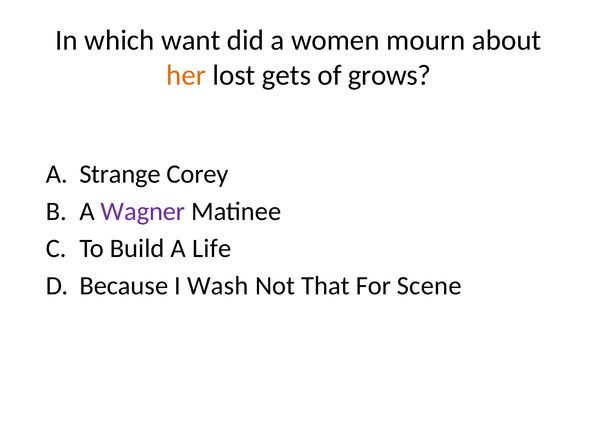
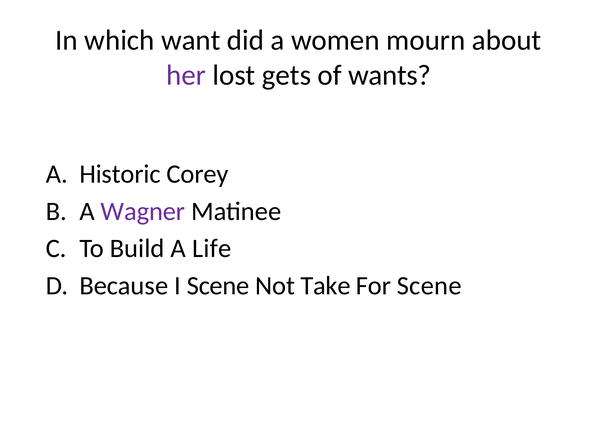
her colour: orange -> purple (186, 75)
grows: grows -> wants (389, 75)
Strange: Strange -> Historic (120, 174)
I Wash: Wash -> Scene (218, 285)
That: That -> Take (326, 285)
